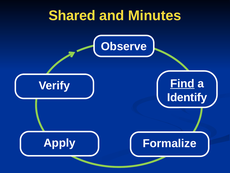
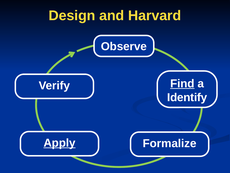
Shared: Shared -> Design (72, 16)
Minutes: Minutes -> Harvard (155, 16)
Apply underline: none -> present (59, 142)
